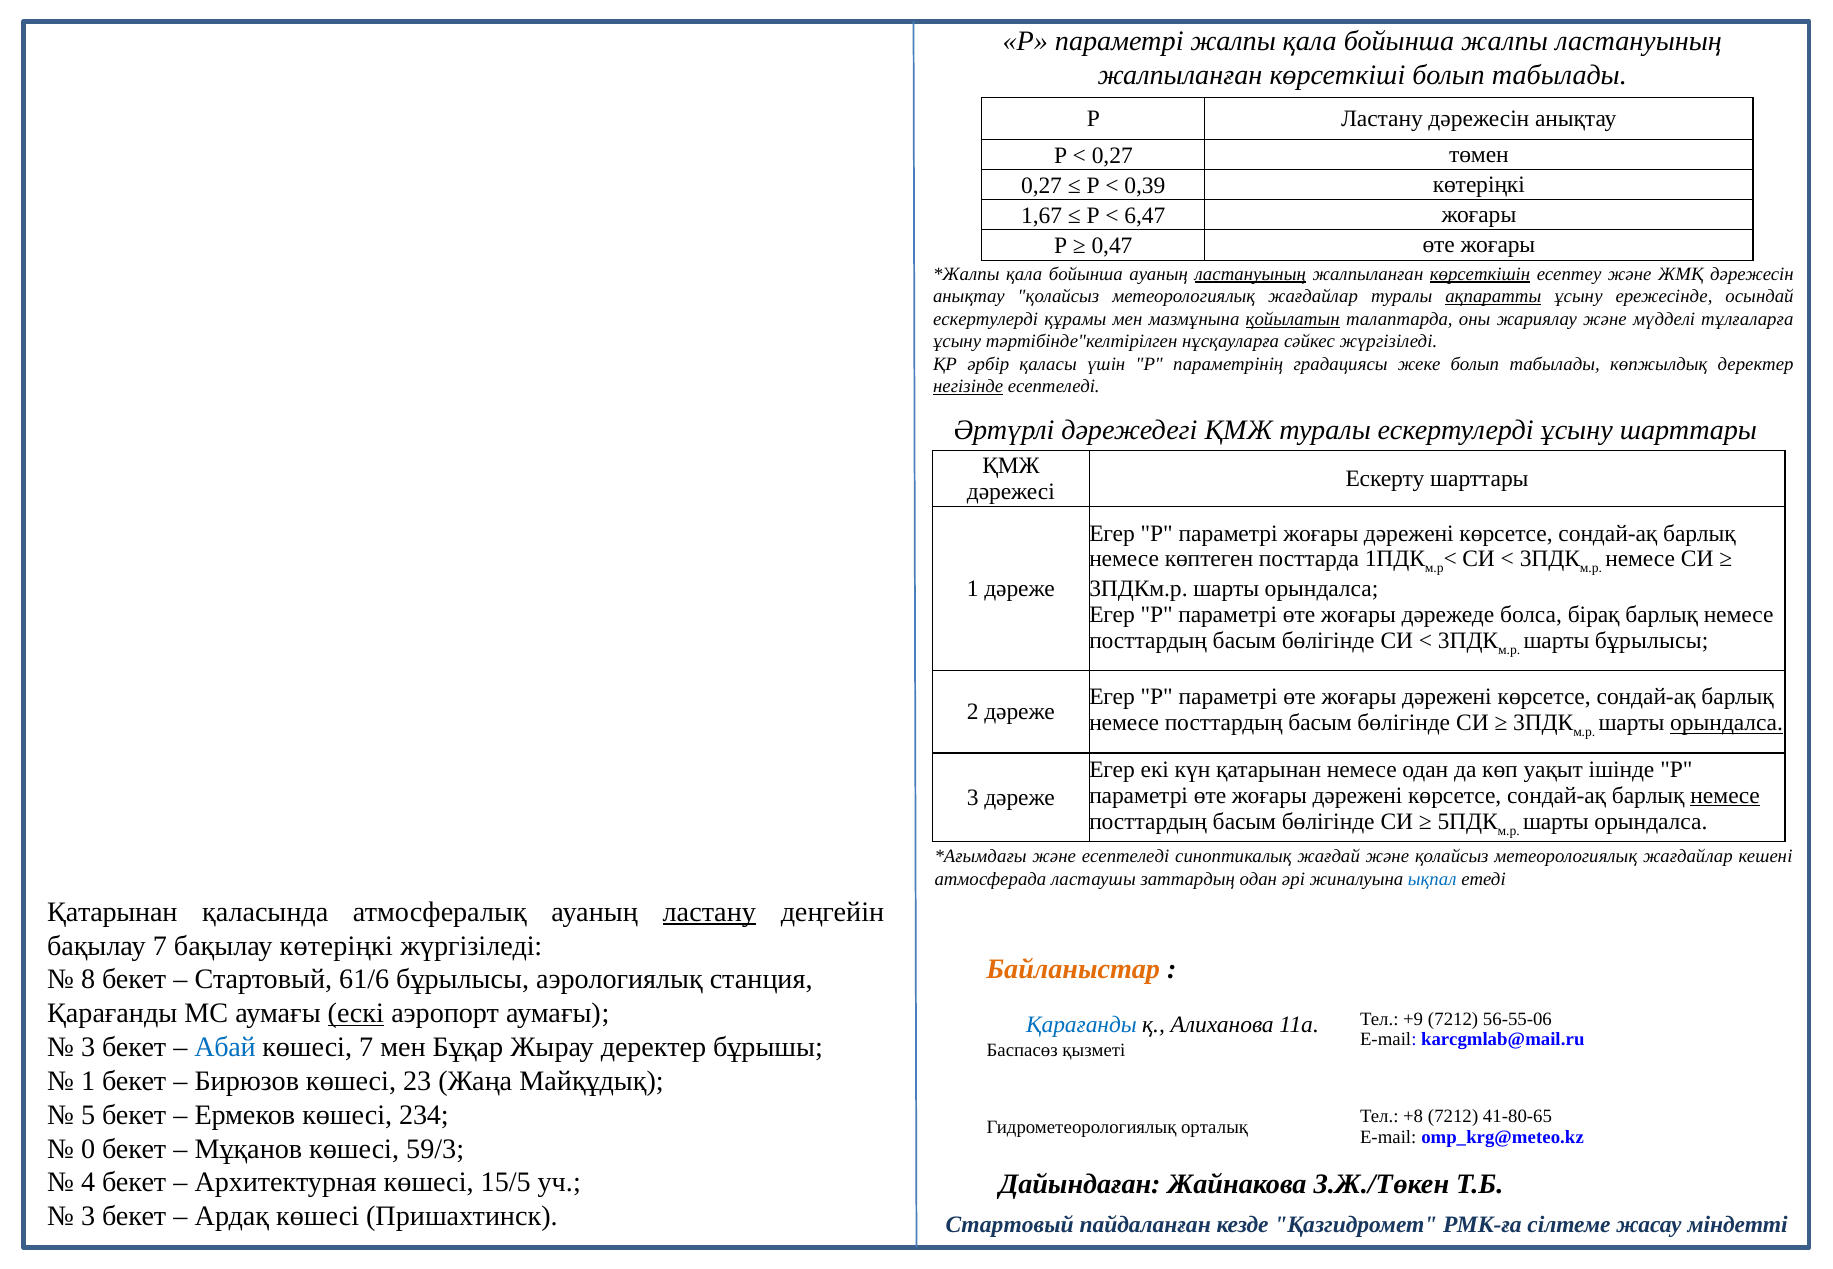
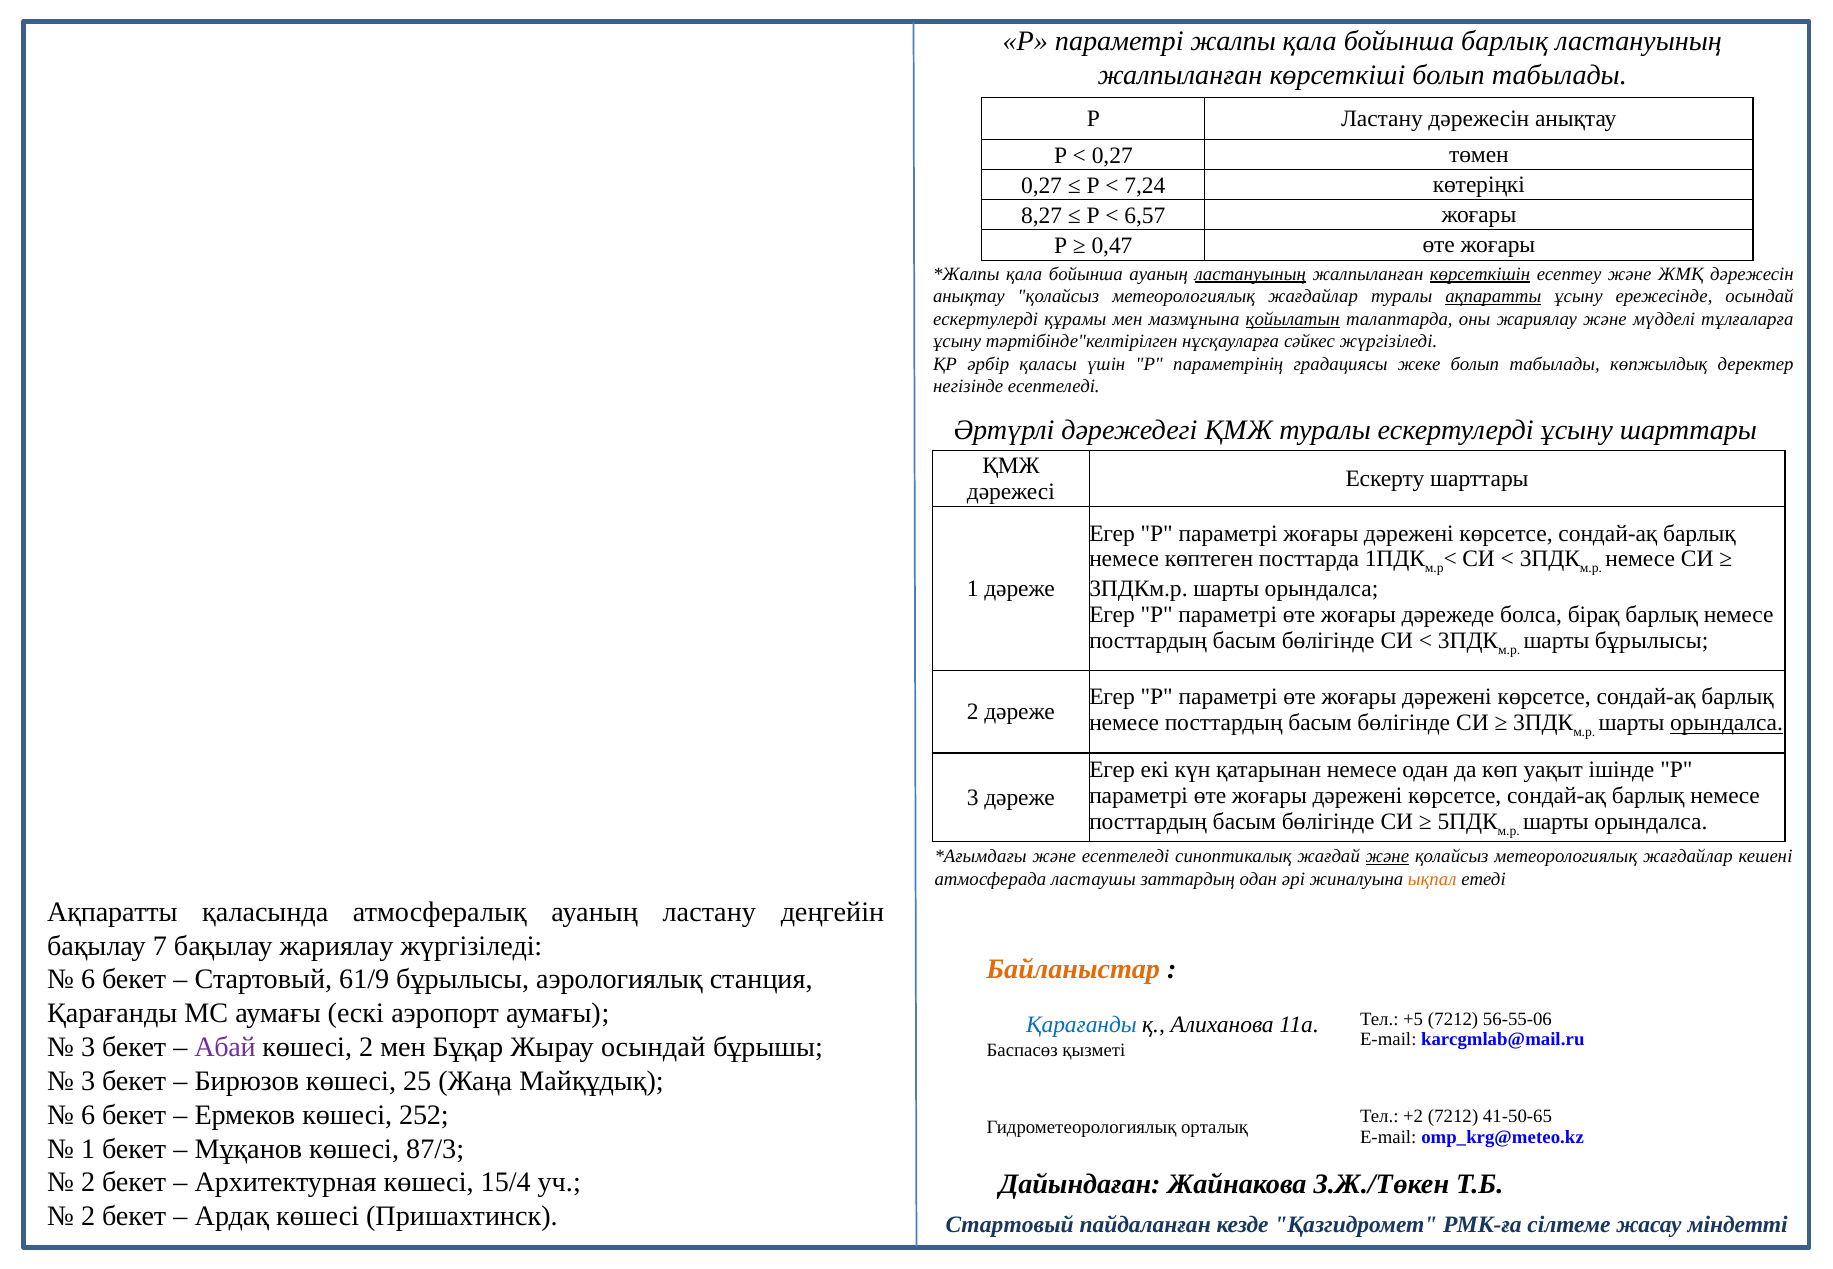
бойынша жалпы: жалпы -> барлық (1505, 41)
0,39: 0,39 -> 7,24 (1145, 185)
1,67: 1,67 -> 8,27 (1042, 216)
6,47: 6,47 -> 6,57 (1145, 216)
негізінде underline: present -> none (968, 387)
немесе underline: present -> none (1725, 796)
және underline: none -> present (1387, 856)
ықпал colour: blue -> orange (1432, 879)
Қатарынан: Қатарынан -> Ақпаратты (112, 912)
ластану underline: present -> none (709, 912)
бақылау көтеріңкі: көтеріңкі -> жариялау (336, 946)
8: 8 -> 6 (88, 980)
61/6: 61/6 -> 61/9 (364, 980)
ескі underline: present -> none (356, 1013)
+9: +9 -> +5 (1413, 1019)
Абай colour: blue -> purple (225, 1047)
көшесі 7: 7 -> 2 (366, 1047)
Жырау деректер: деректер -> осындай (653, 1047)
1: 1 -> 3 (88, 1081)
23: 23 -> 25 (417, 1081)
5: 5 -> 6 (88, 1115)
234: 234 -> 252 (424, 1115)
+8: +8 -> +2 (1413, 1117)
41-80-65: 41-80-65 -> 41-50-65 (1518, 1117)
0: 0 -> 1 (88, 1149)
59/3: 59/3 -> 87/3 (435, 1149)
4: 4 -> 2 (88, 1183)
15/5: 15/5 -> 15/4 (506, 1183)
3: 3 -> 2 (88, 1216)
